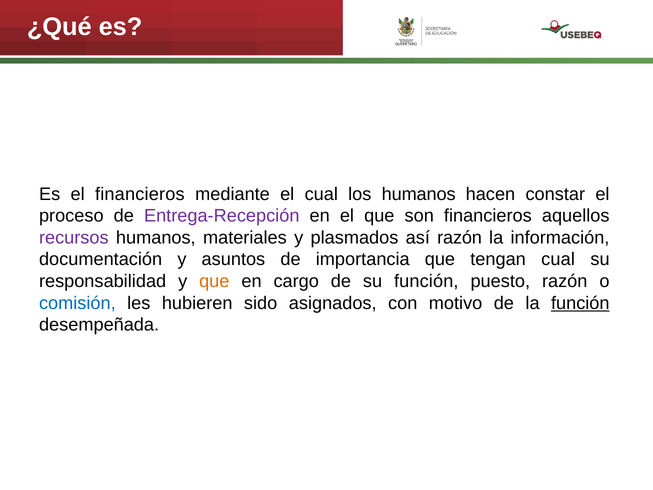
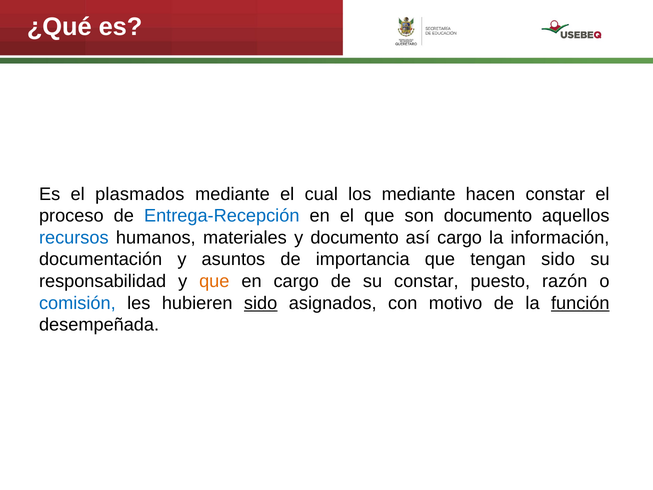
el financieros: financieros -> plasmados (140, 194)
los humanos: humanos -> mediante (419, 194)
Entrega-Recepción colour: purple -> blue (222, 216)
son financieros: financieros -> documento (488, 216)
recursos colour: purple -> blue (74, 238)
y plasmados: plasmados -> documento (355, 238)
así razón: razón -> cargo (460, 238)
tengan cual: cual -> sido (558, 259)
su función: función -> constar (426, 281)
sido underline: none -> present (261, 303)
